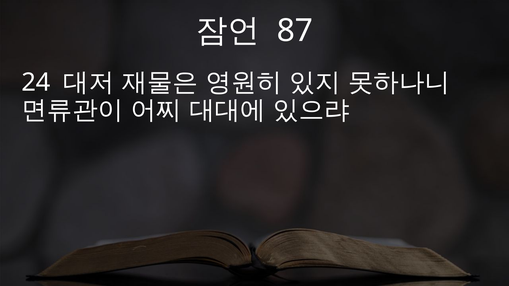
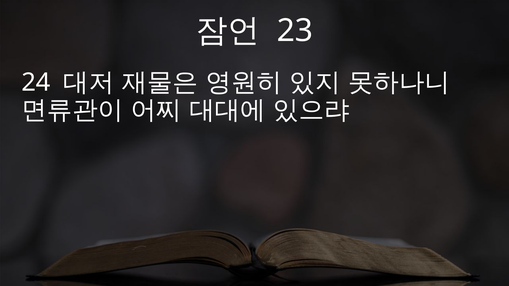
87: 87 -> 23 (295, 31)
